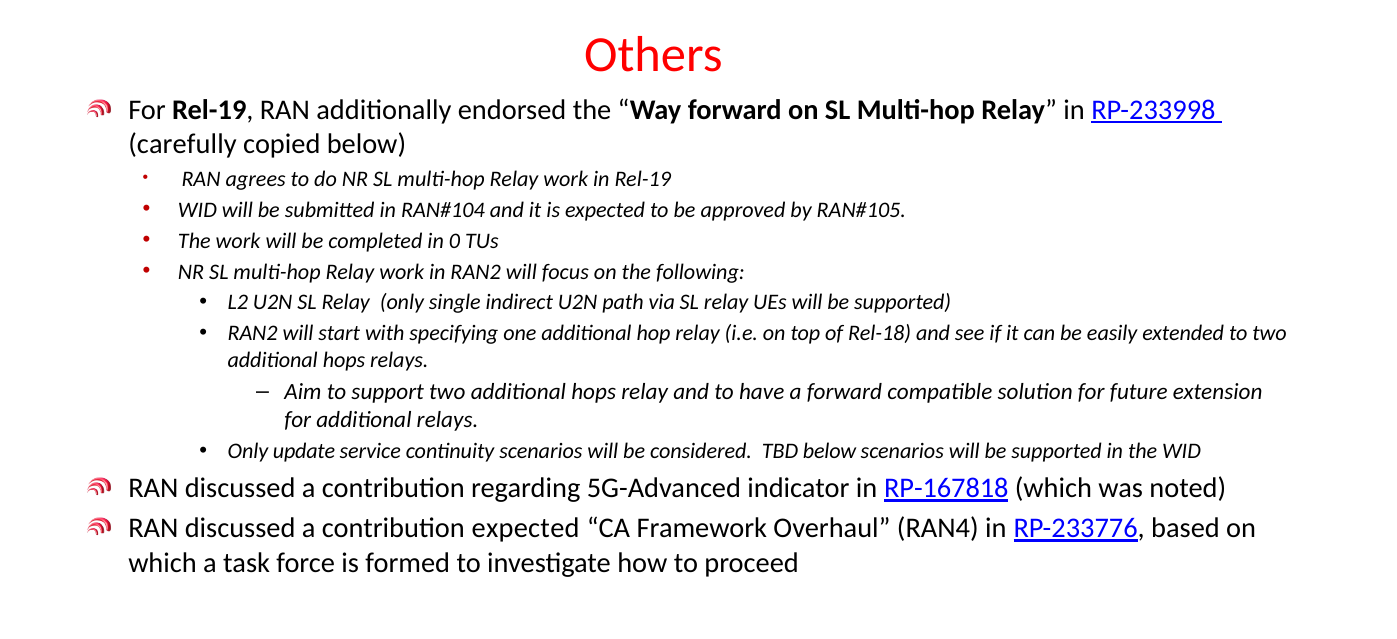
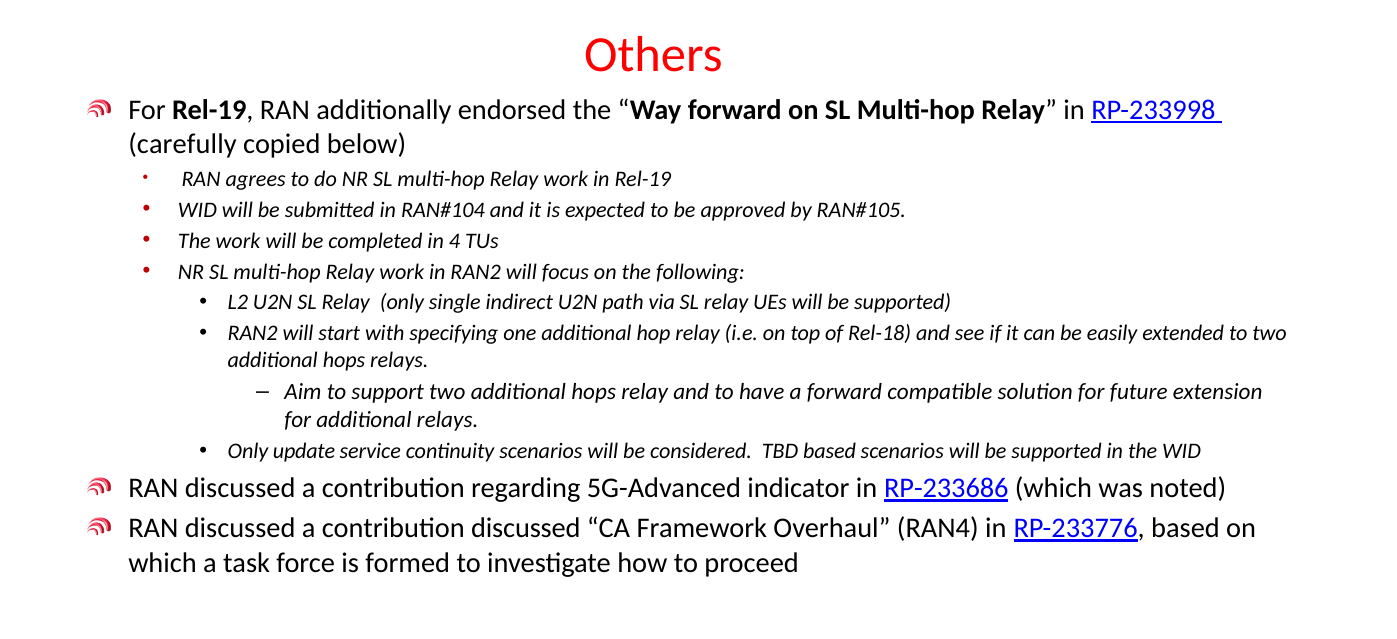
0: 0 -> 4 (454, 241)
TBD below: below -> based (830, 451)
RP-167818: RP-167818 -> RP-233686 (946, 488)
contribution expected: expected -> discussed (526, 528)
